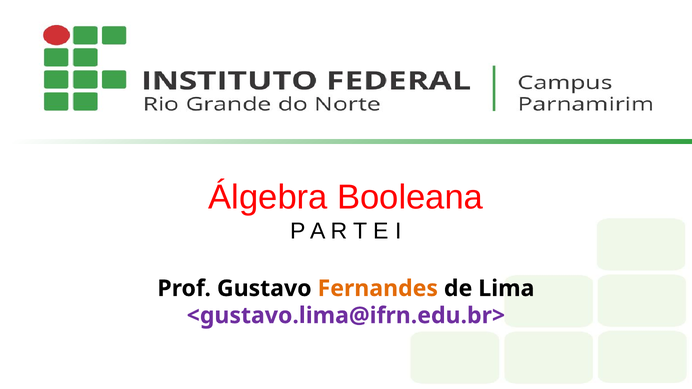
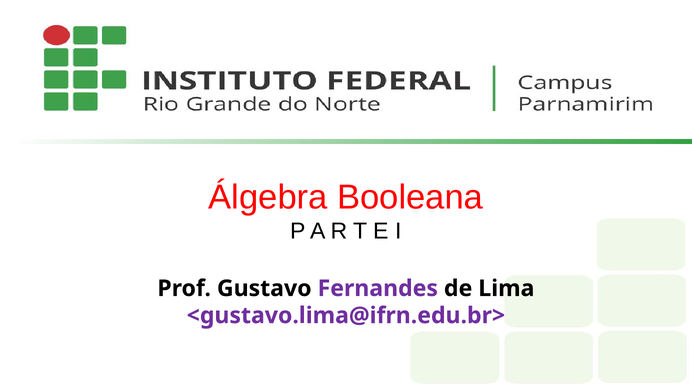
Fernandes colour: orange -> purple (378, 289)
